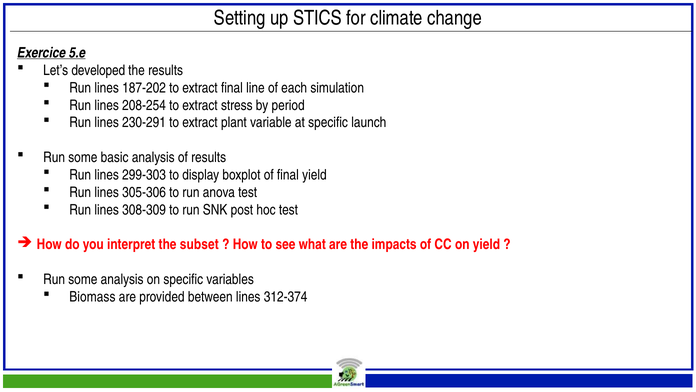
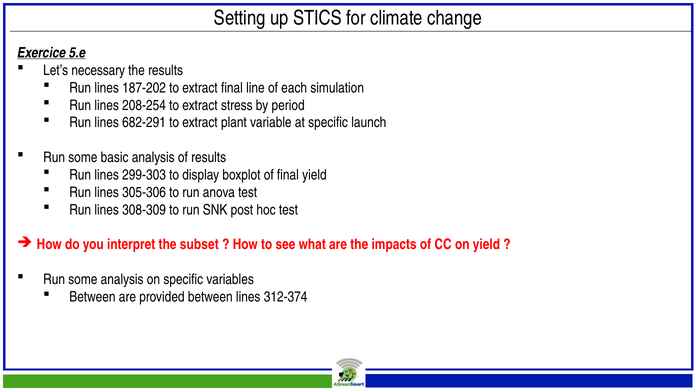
developed: developed -> necessary (98, 70)
230-291: 230-291 -> 682-291 (144, 123)
Biomass: Biomass -> Between (92, 297)
